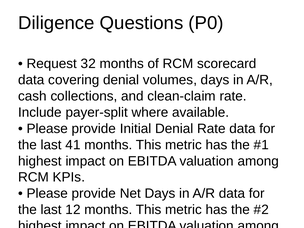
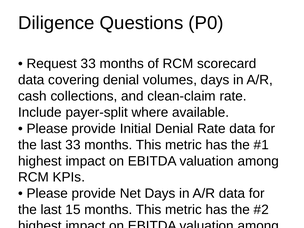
Request 32: 32 -> 33 (88, 64)
last 41: 41 -> 33 (73, 145)
12: 12 -> 15 (73, 210)
